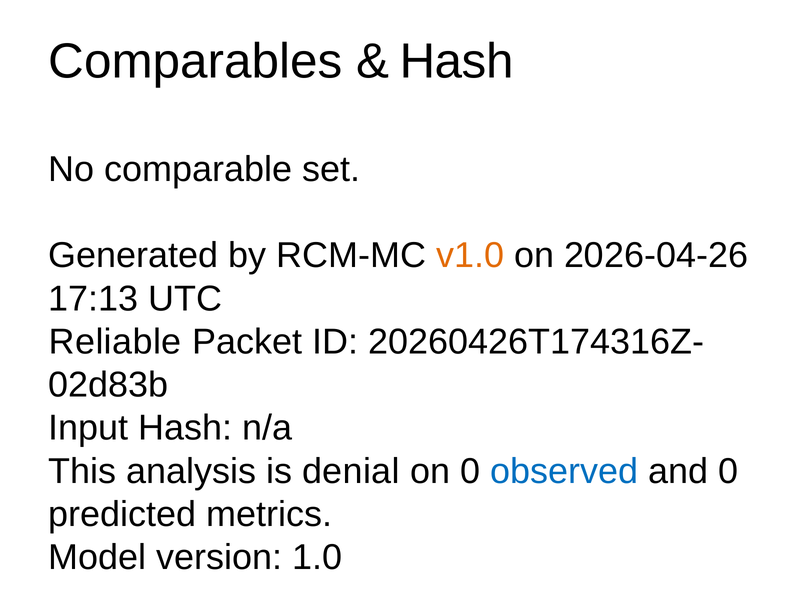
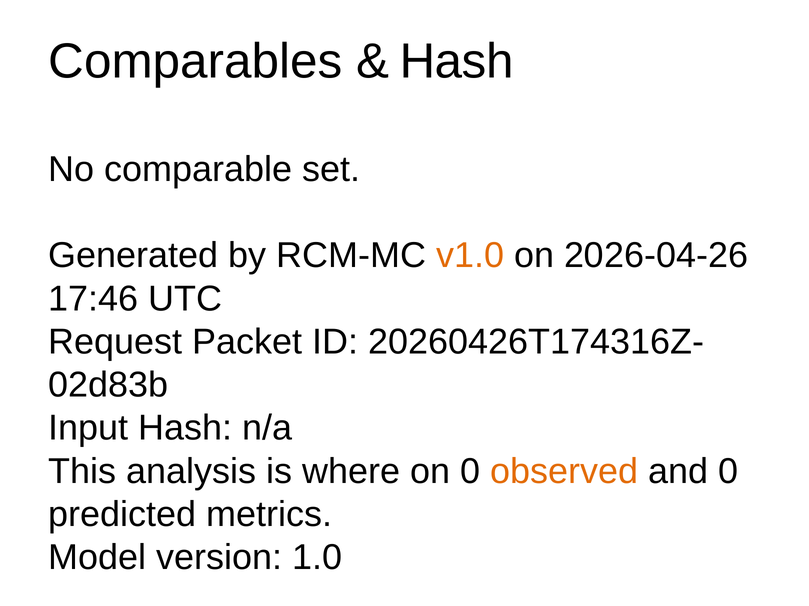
17:13: 17:13 -> 17:46 (93, 299)
Reliable: Reliable -> Request (115, 342)
denial: denial -> where (351, 472)
observed colour: blue -> orange (564, 472)
